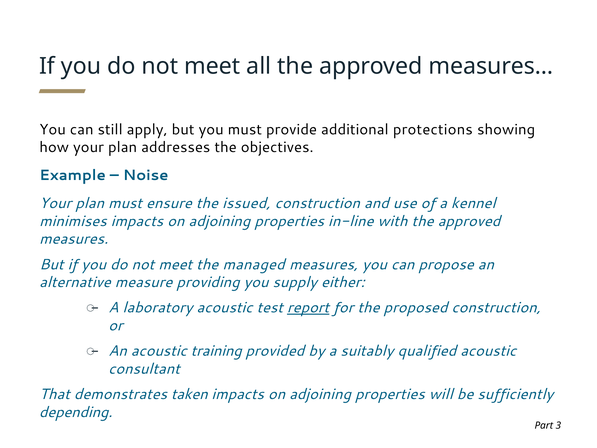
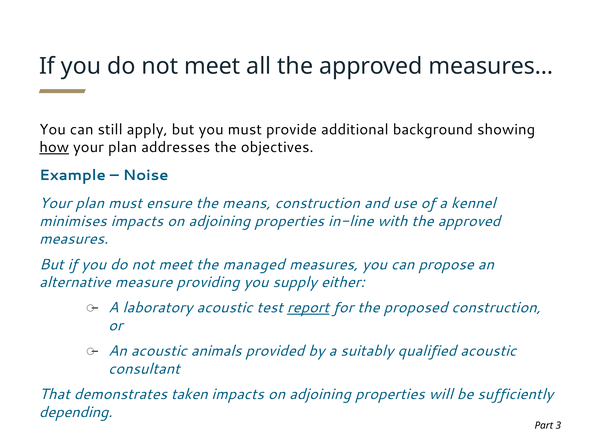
protections: protections -> background (433, 129)
how underline: none -> present (54, 147)
issued: issued -> means (246, 203)
training: training -> animals (216, 351)
